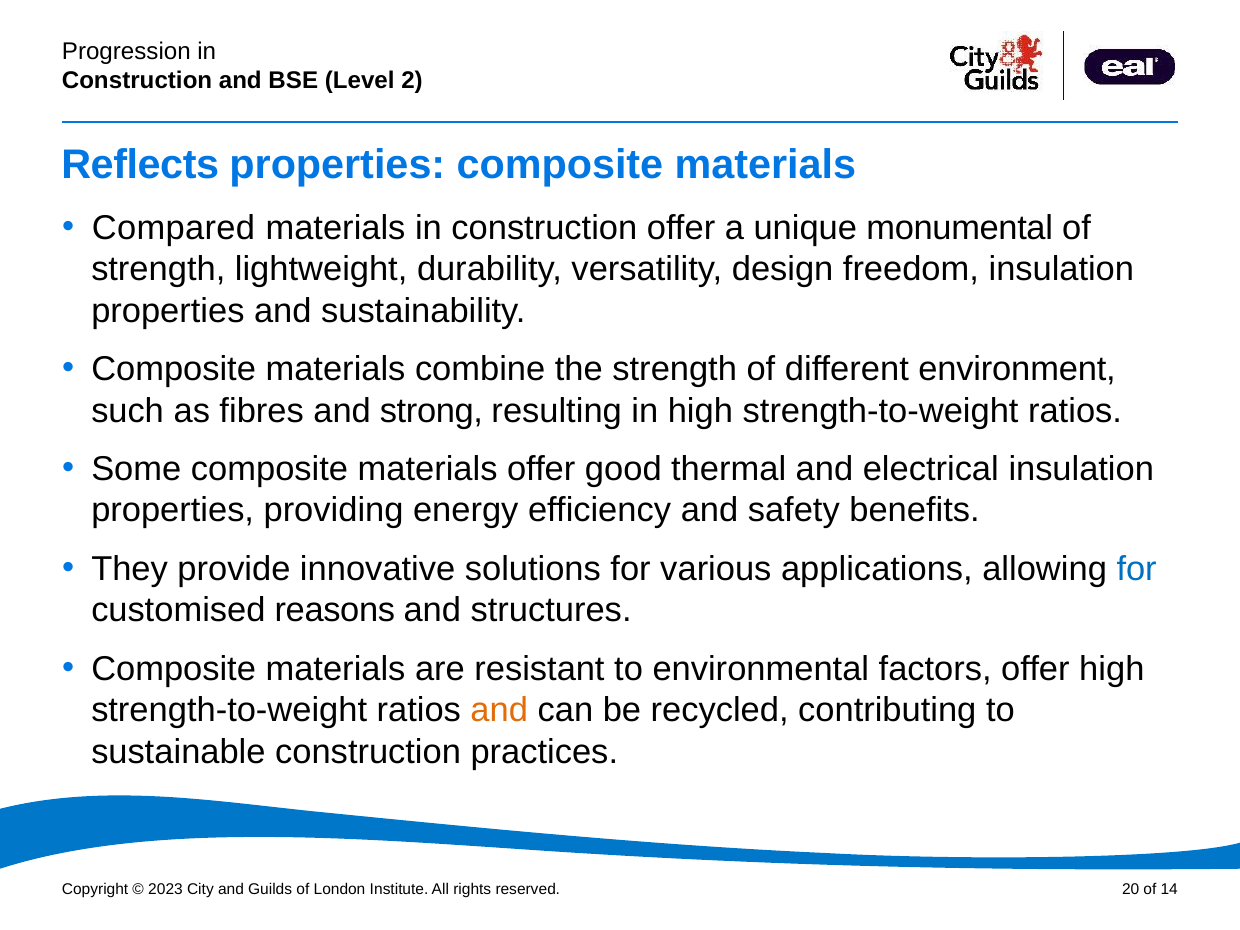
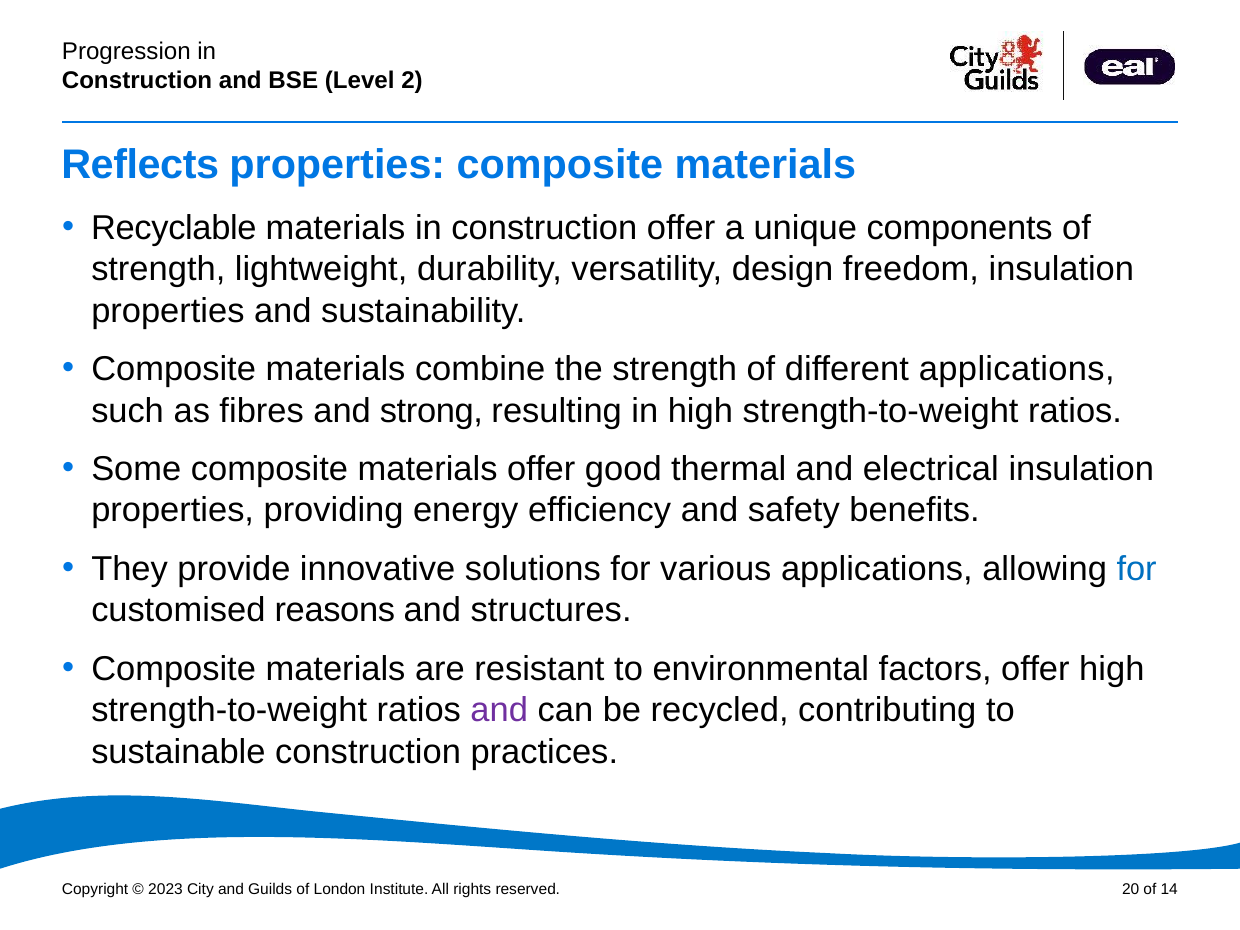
Compared: Compared -> Recyclable (174, 228)
monumental: monumental -> components (960, 228)
different environment: environment -> applications (1017, 369)
and colour: orange -> purple (499, 710)
